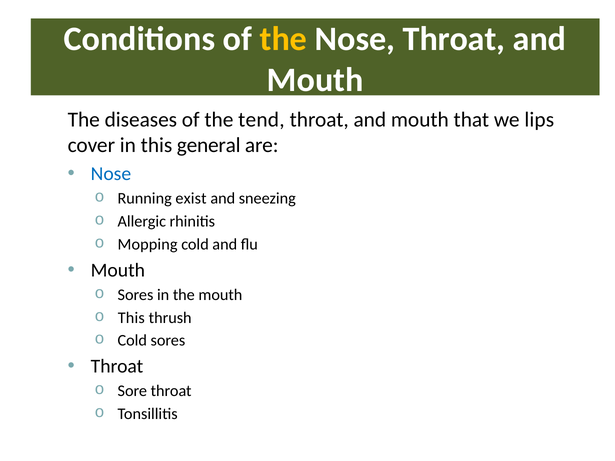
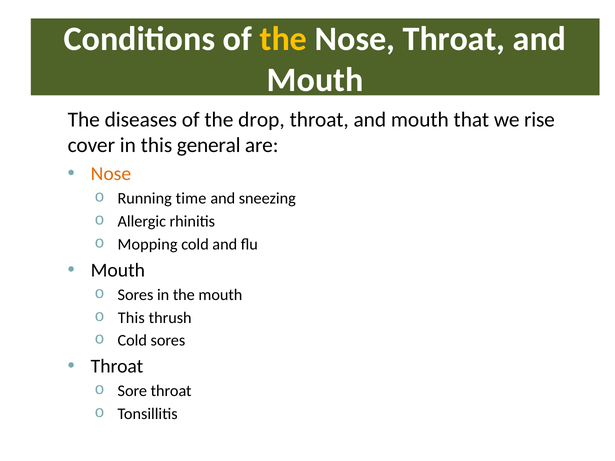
tend: tend -> drop (261, 120)
lips: lips -> rise (539, 120)
Nose colour: blue -> orange (111, 174)
exist: exist -> time (191, 199)
